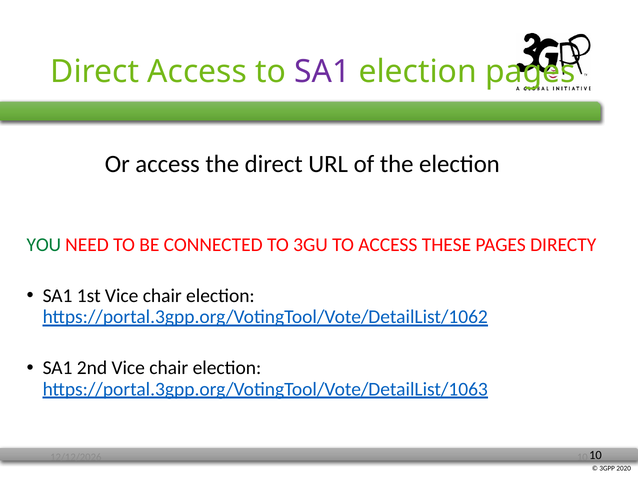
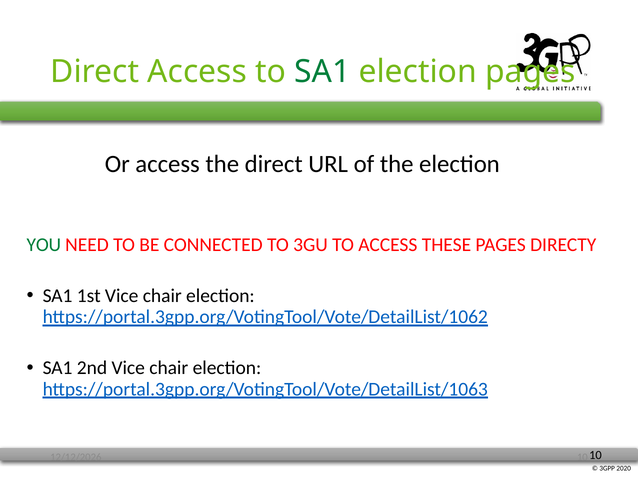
SA1 colour: purple -> green (322, 71)
